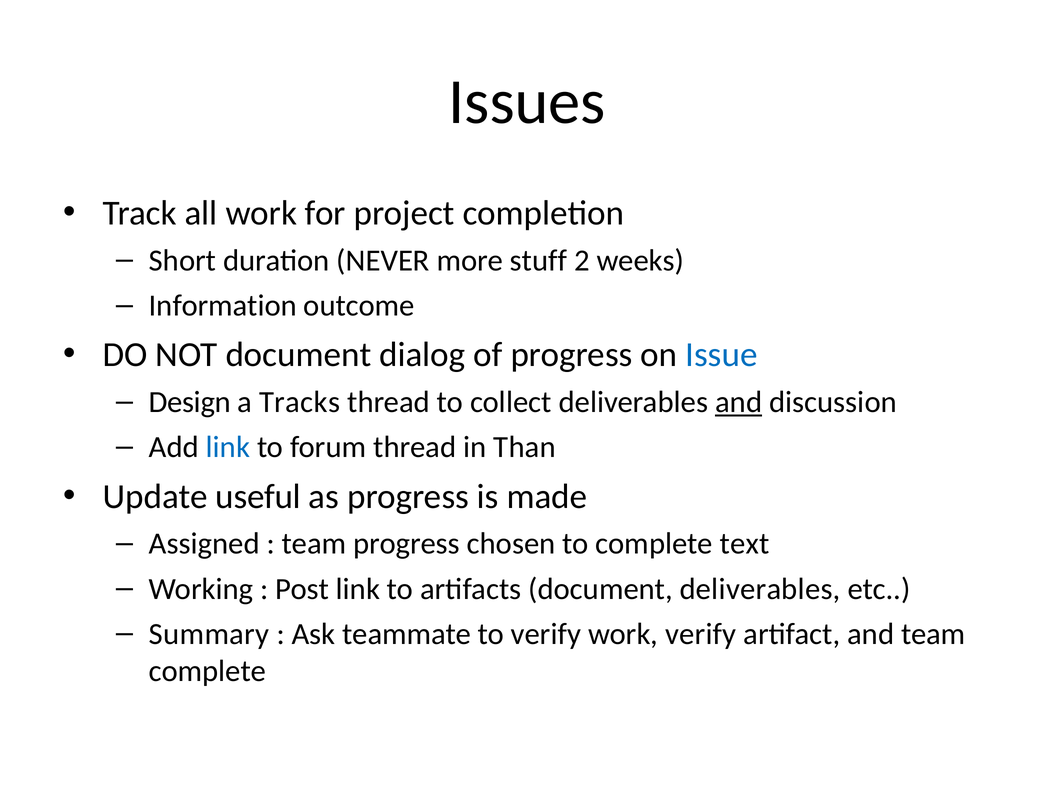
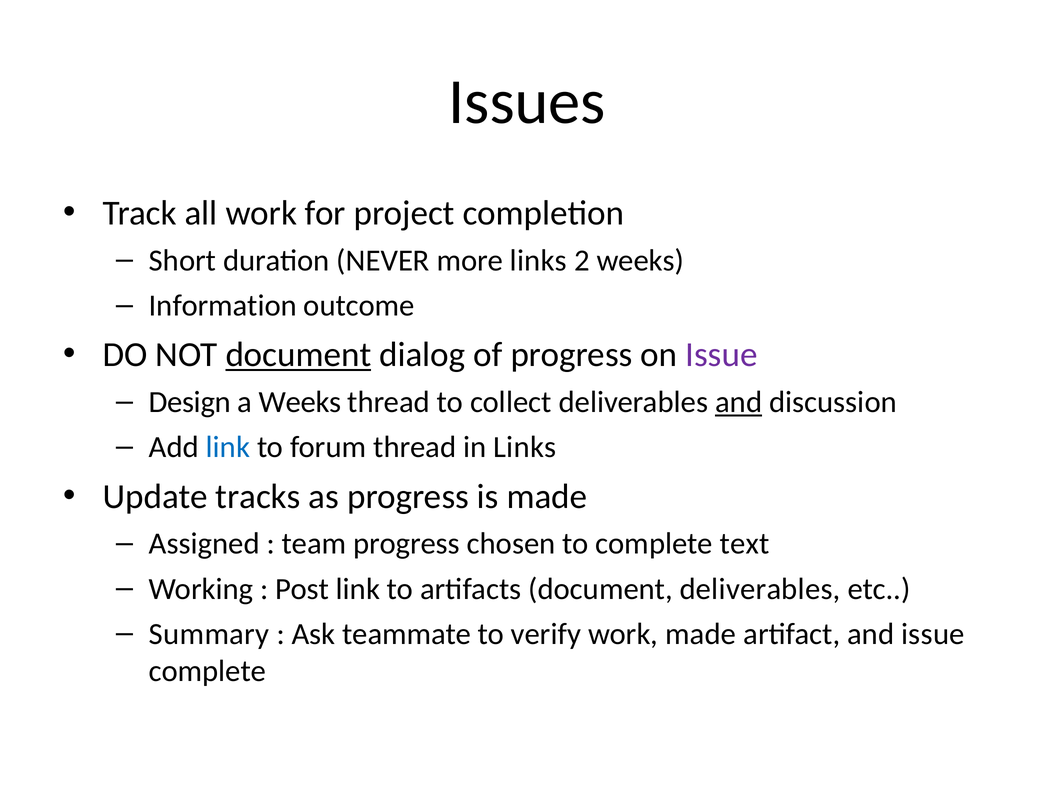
more stuff: stuff -> links (538, 261)
document underline: none -> present (298, 355)
Issue colour: blue -> purple (721, 355)
a Tracks: Tracks -> Weeks (300, 402)
in Than: Than -> Links (525, 448)
useful: useful -> tracks (258, 497)
work verify: verify -> made (701, 634)
and team: team -> issue (933, 634)
